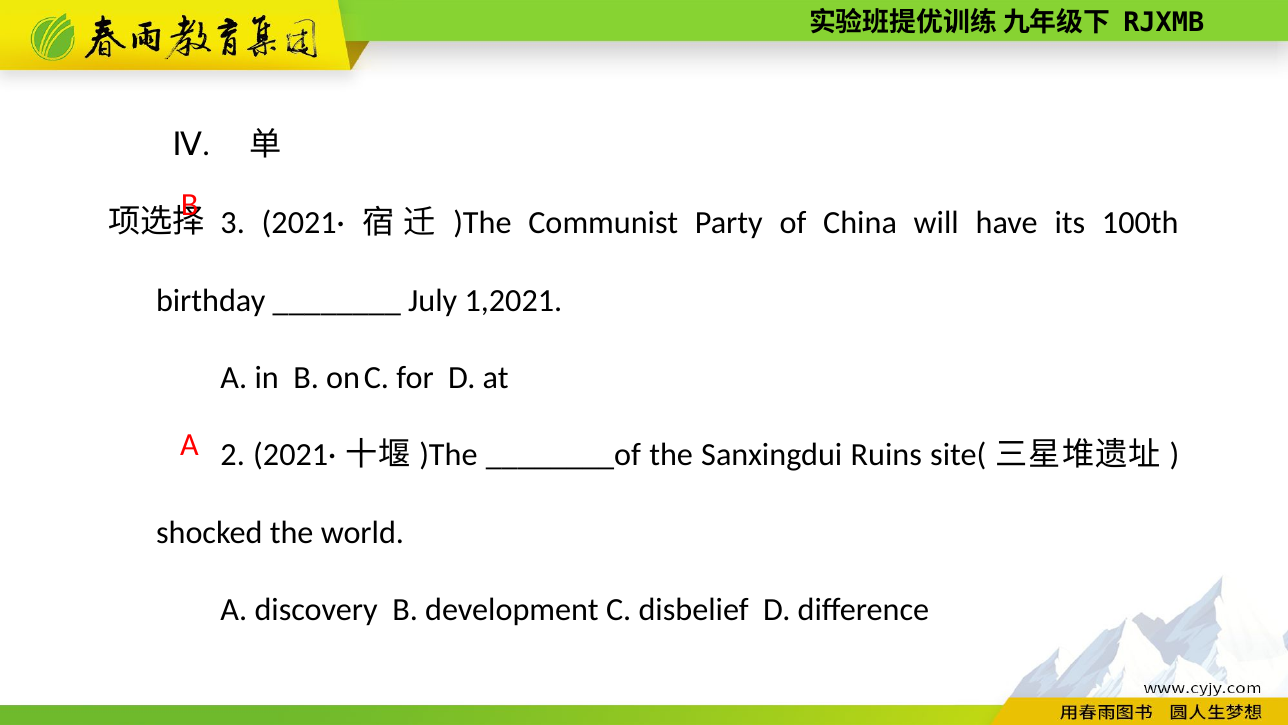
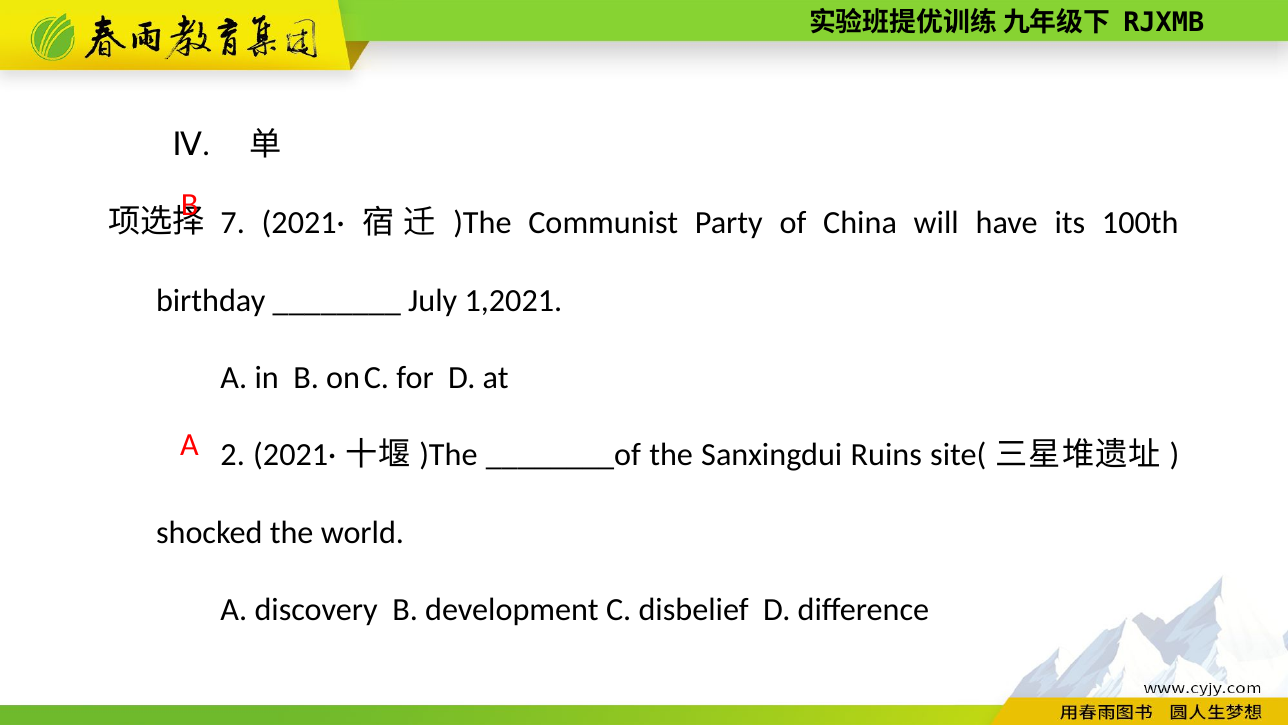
3: 3 -> 7 (233, 223)
